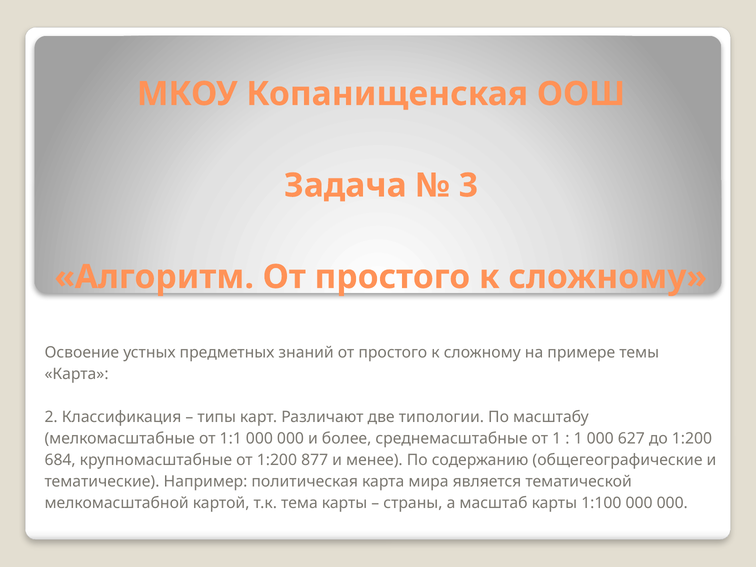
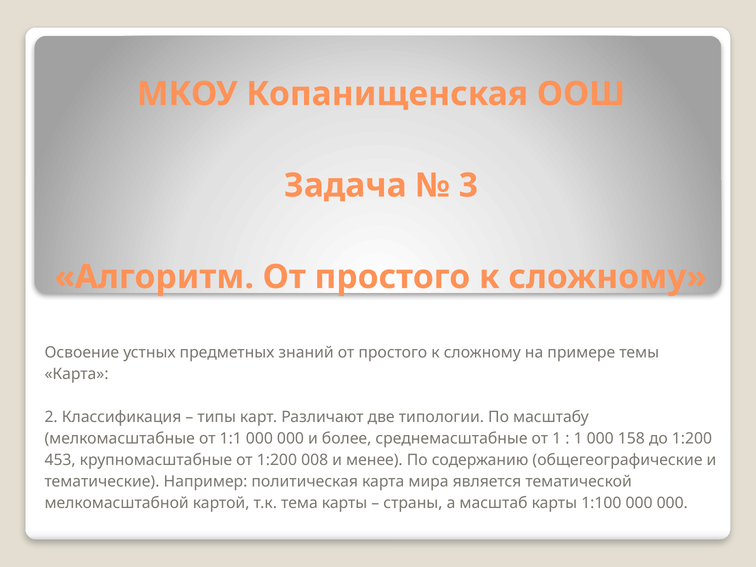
627: 627 -> 158 (631, 439)
684: 684 -> 453 (60, 460)
877: 877 -> 008 (315, 460)
